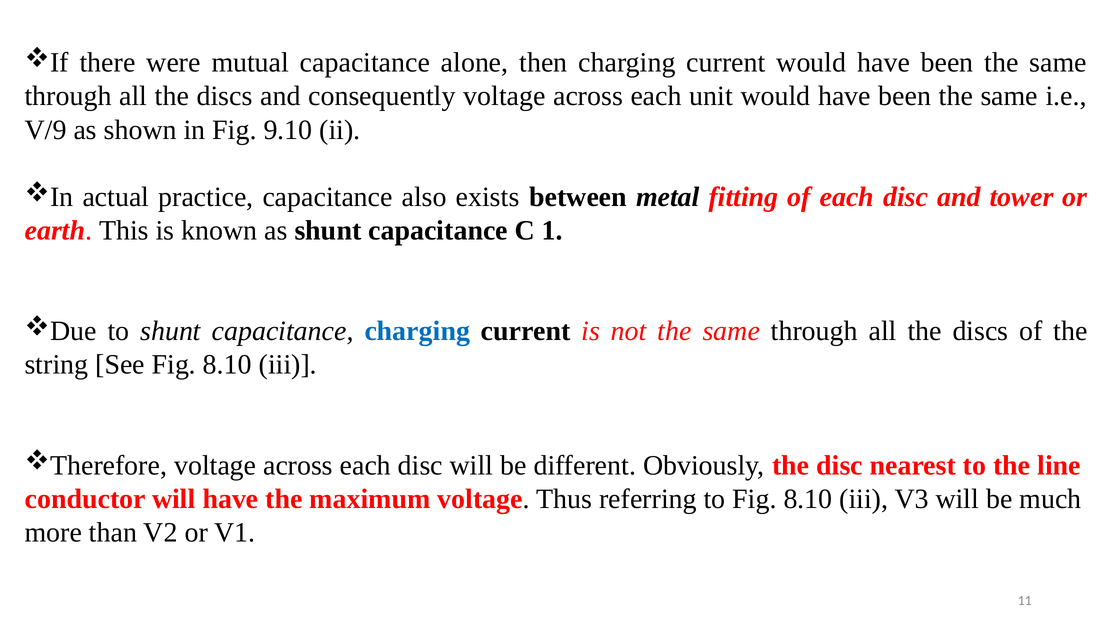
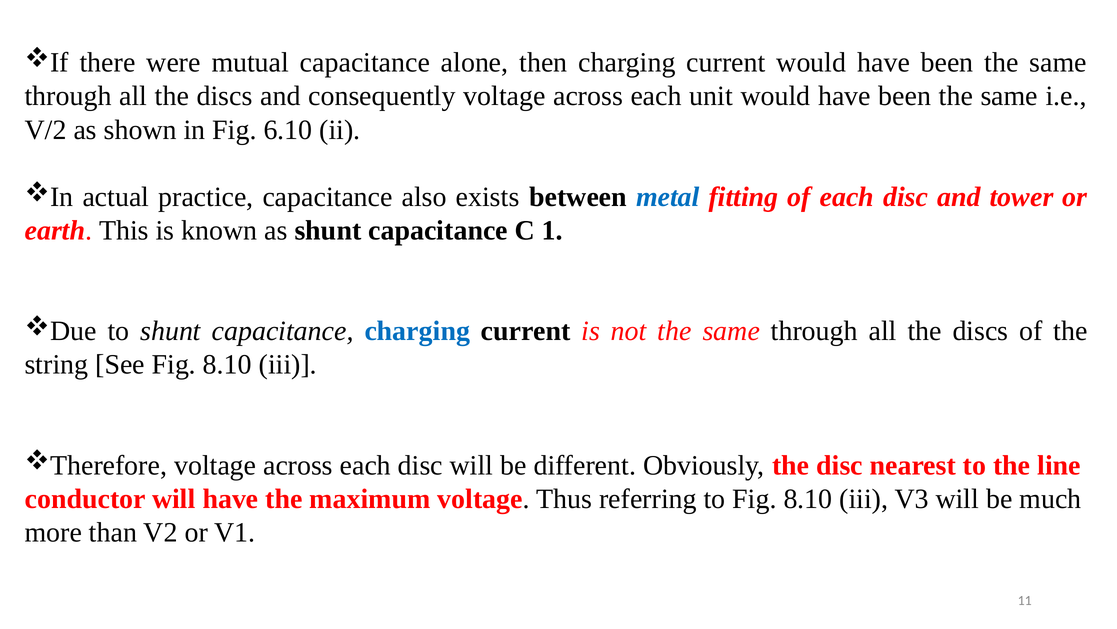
V/9: V/9 -> V/2 (46, 130)
9.10: 9.10 -> 6.10 (288, 130)
metal colour: black -> blue (668, 197)
